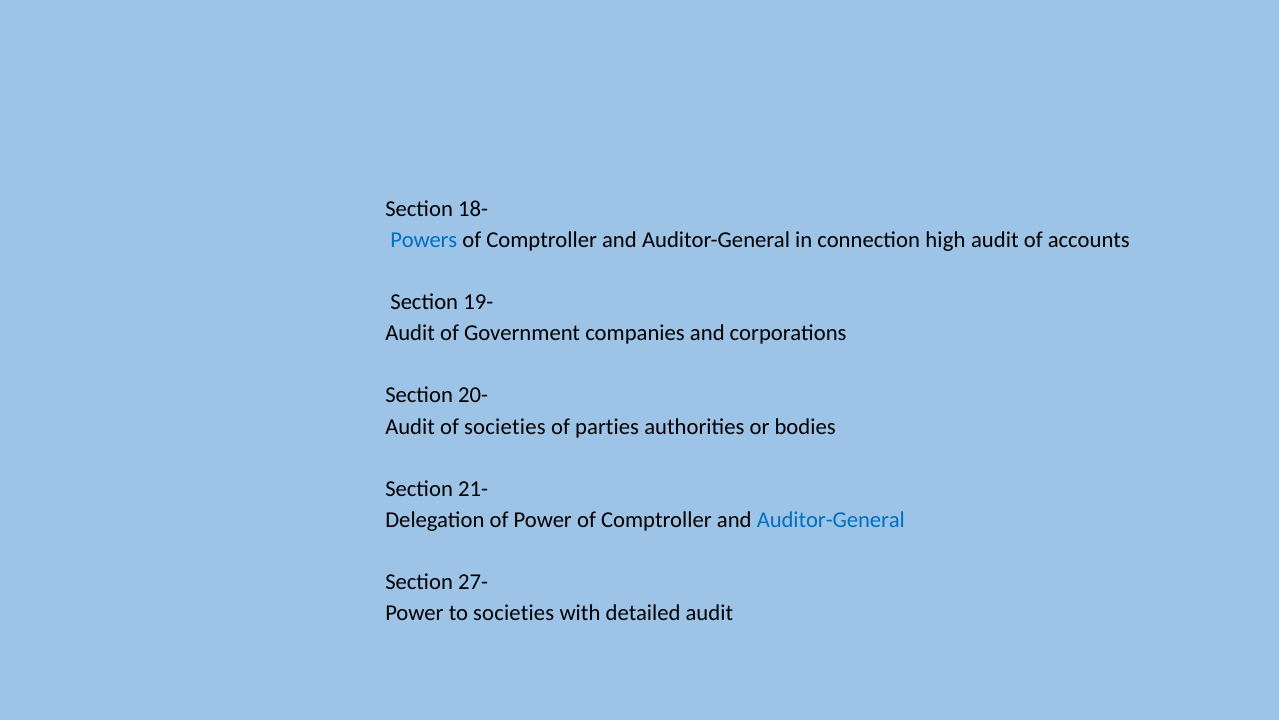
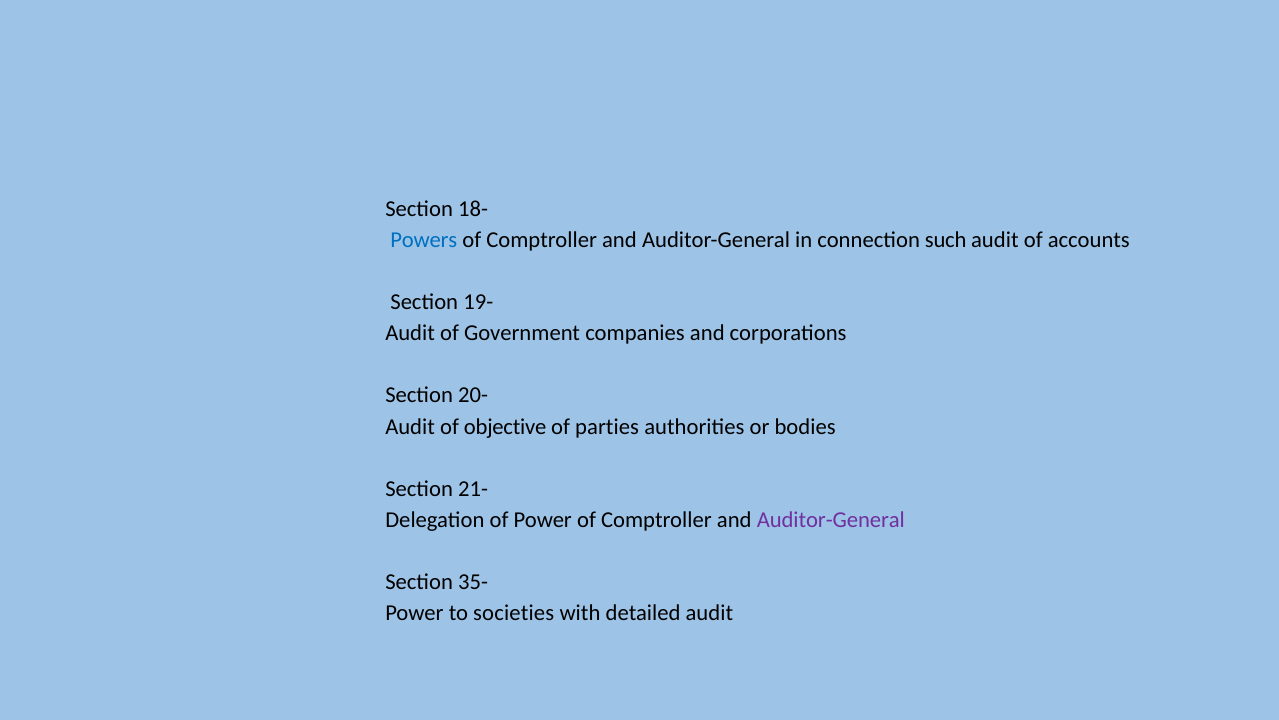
high: high -> such (946, 240)
of societies: societies -> objective (505, 426)
Auditor-General colour: blue -> purple (831, 520)
27-: 27- -> 35- (473, 582)
